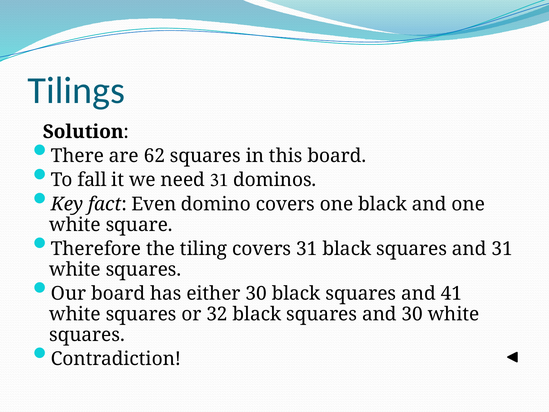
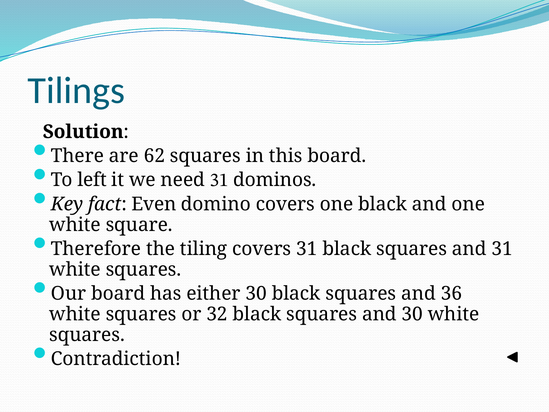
fall: fall -> left (92, 180)
41: 41 -> 36 (451, 293)
